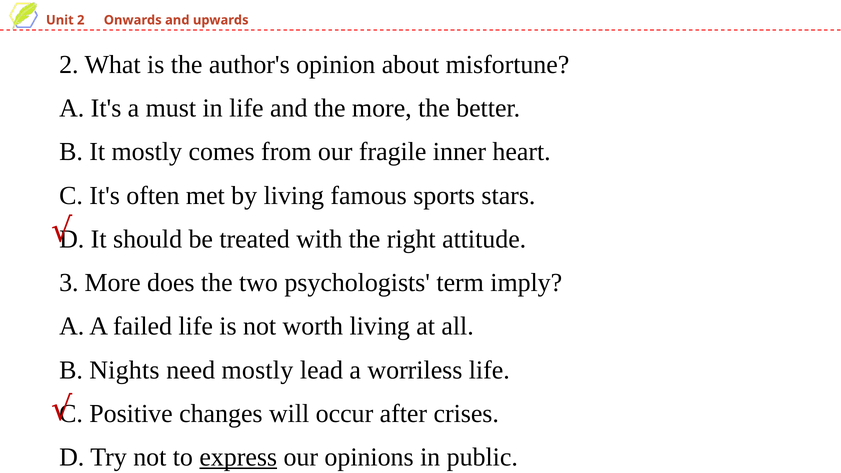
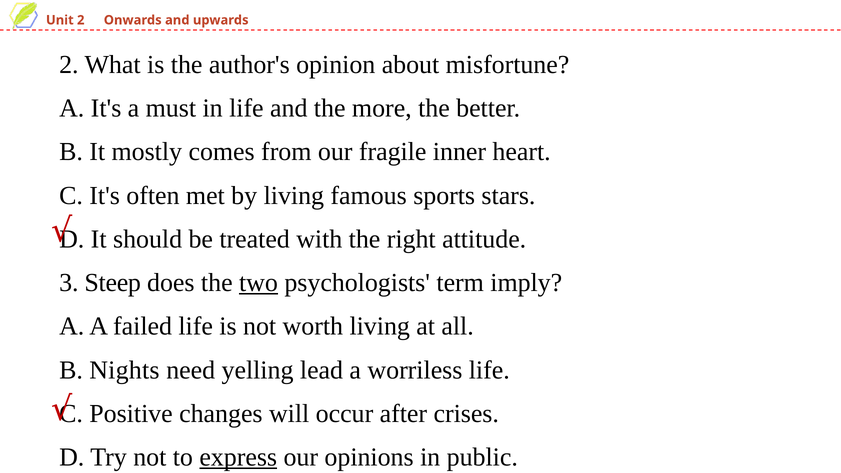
3 More: More -> Steep (113, 283)
two underline: none -> present (258, 283)
need mostly: mostly -> yelling (258, 370)
